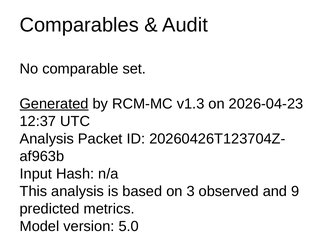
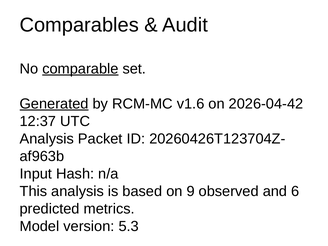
comparable underline: none -> present (80, 69)
v1.3: v1.3 -> v1.6 (191, 104)
2026-04-23: 2026-04-23 -> 2026-04-42 (266, 104)
3: 3 -> 9 (191, 191)
9: 9 -> 6 (295, 191)
5.0: 5.0 -> 5.3 (129, 226)
